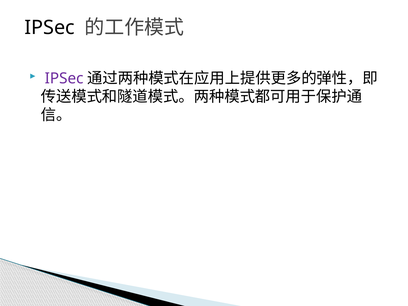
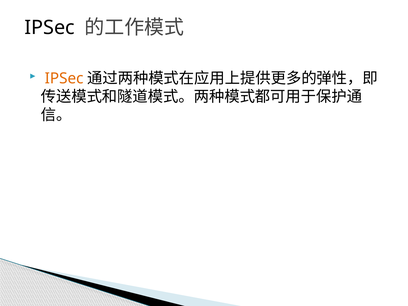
IPSec colour: purple -> orange (64, 78)
